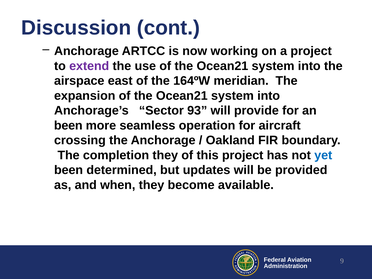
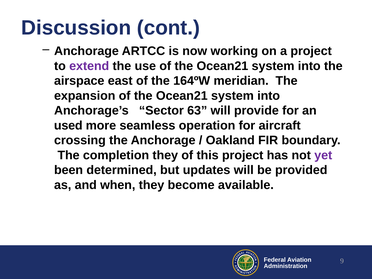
93: 93 -> 63 (197, 111)
been: been -> used (68, 125)
yet colour: blue -> purple (323, 155)
